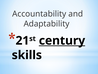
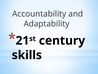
century underline: present -> none (62, 40)
